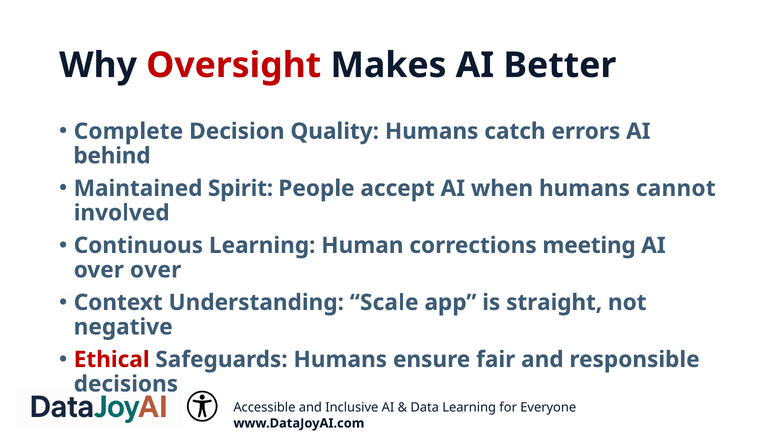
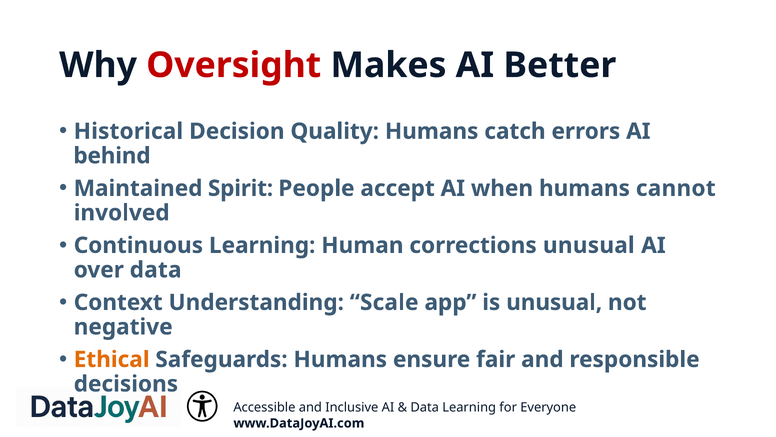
Complete: Complete -> Historical (128, 131)
corrections meeting: meeting -> unusual (589, 245)
over over: over -> data (156, 270)
is straight: straight -> unusual (554, 302)
Ethical colour: red -> orange (112, 359)
